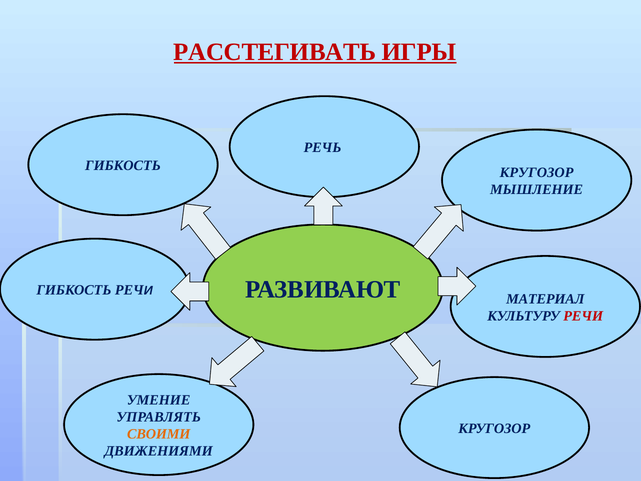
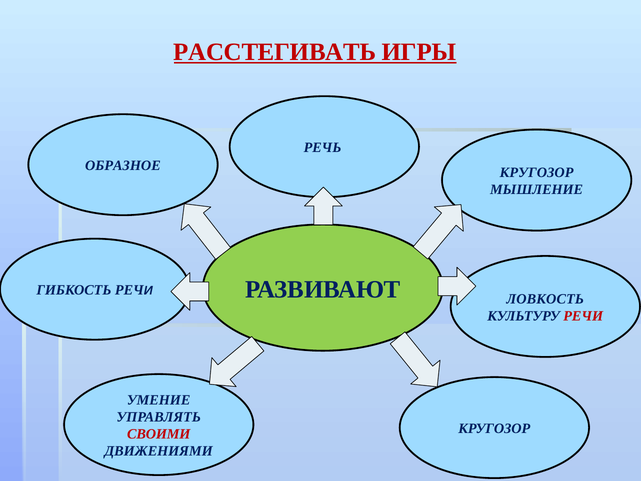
ГИБКОСТЬ: ГИБКОСТЬ -> ОБРАЗНОЕ (123, 166)
МАТЕРИАЛ: МАТЕРИАЛ -> ЛОВКОСТЬ (545, 299)
СВОИМИ colour: orange -> red (159, 434)
